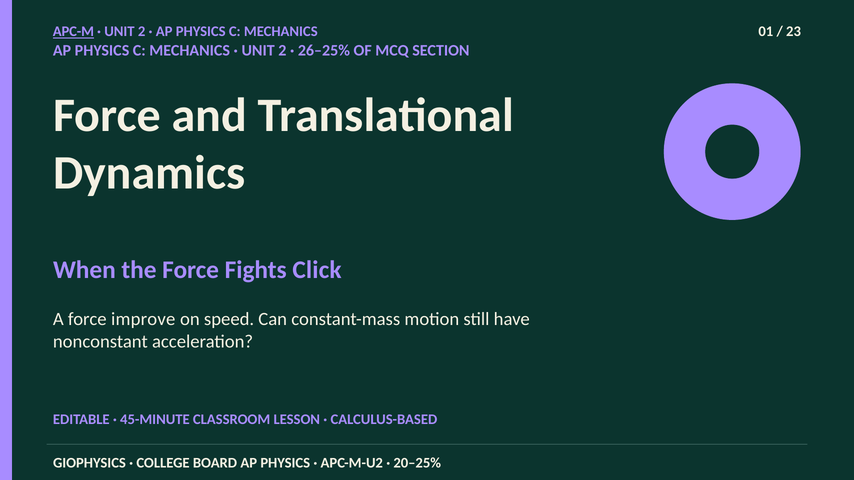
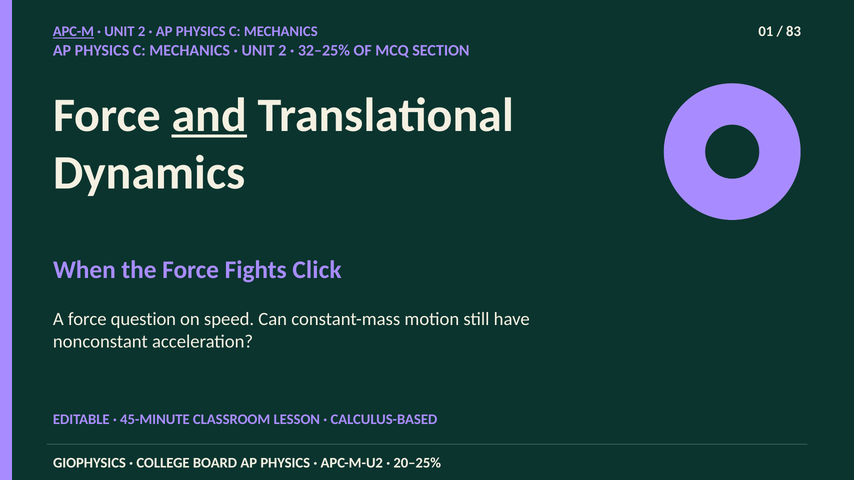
23: 23 -> 83 (794, 32)
26–25%: 26–25% -> 32–25% (324, 51)
and underline: none -> present (209, 115)
improve: improve -> question (143, 319)
